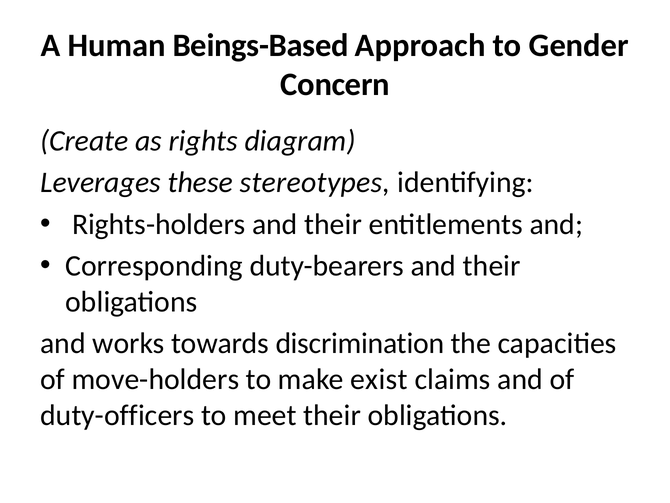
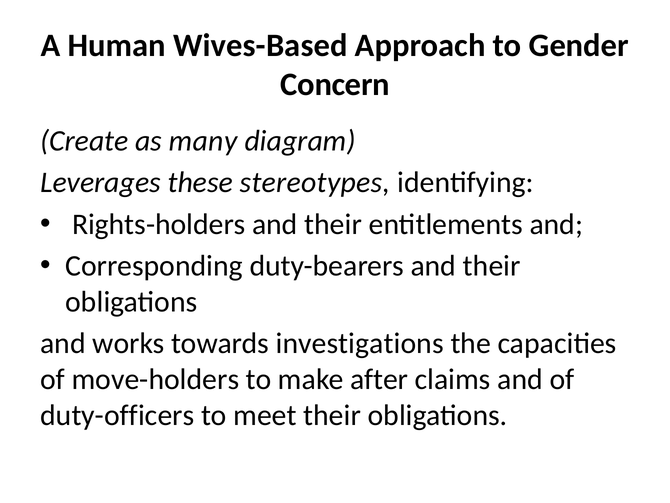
Beings-Based: Beings-Based -> Wives-Based (260, 45)
rights: rights -> many (203, 141)
discrimination: discrimination -> investigations (360, 343)
exist: exist -> after (379, 379)
